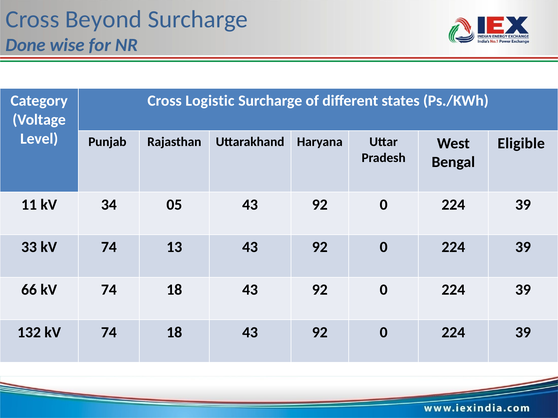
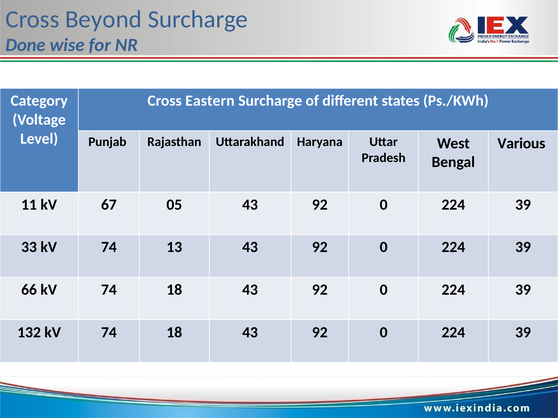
Logistic: Logistic -> Eastern (210, 101)
Eligible: Eligible -> Various (521, 143)
34: 34 -> 67 (109, 205)
